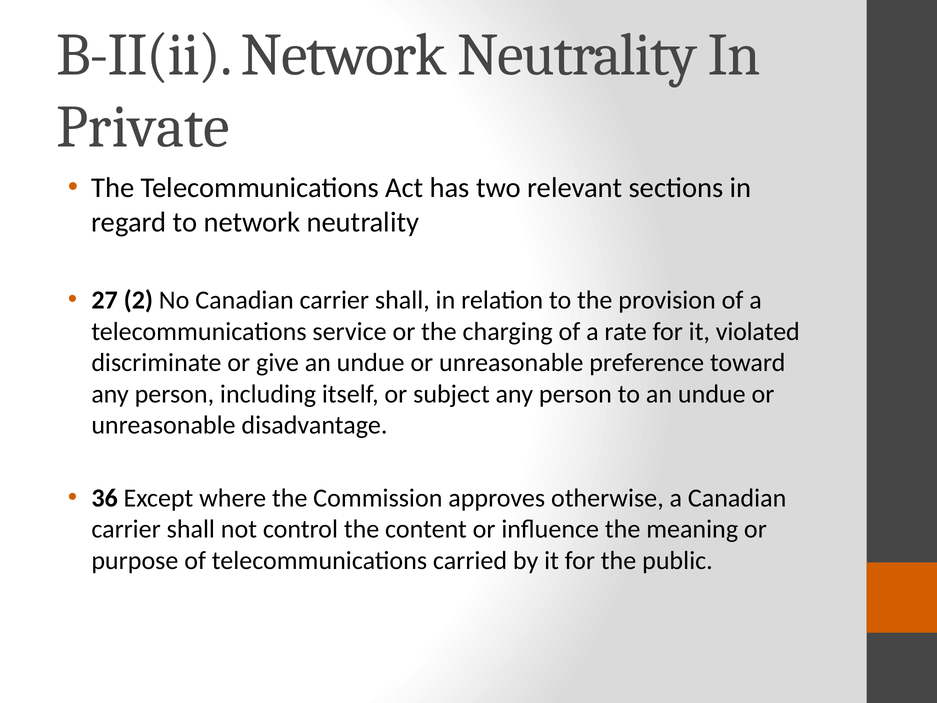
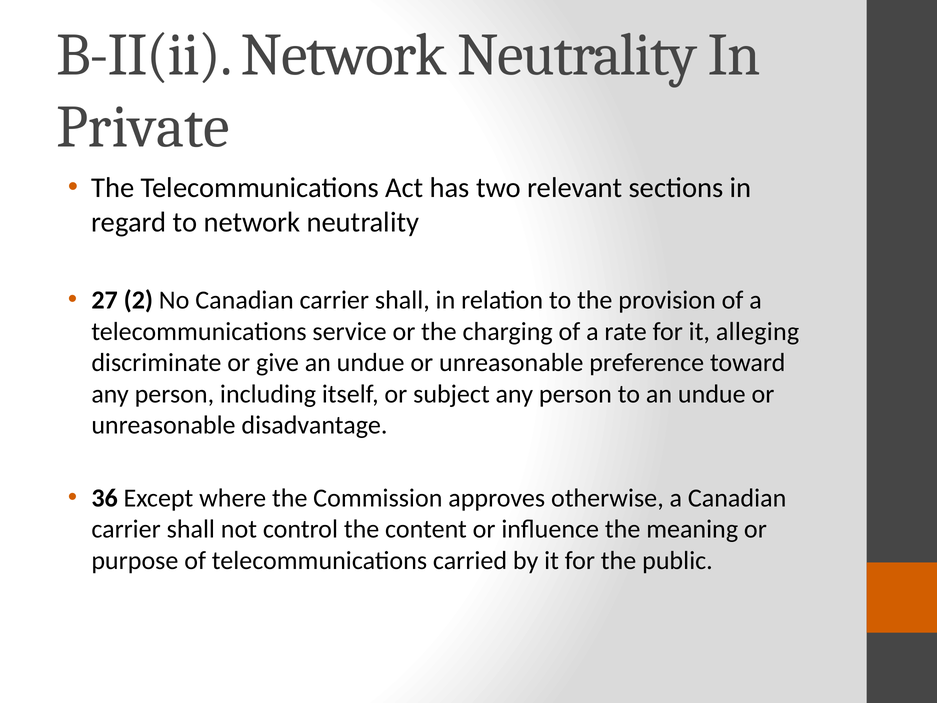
violated: violated -> alleging (758, 331)
